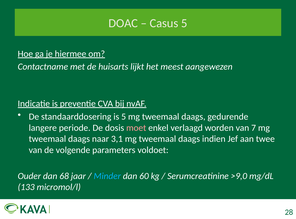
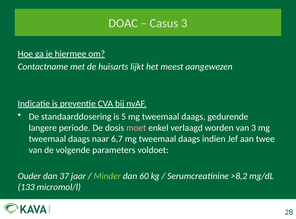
Casus 5: 5 -> 3 (184, 23)
van 7: 7 -> 3 (254, 128)
3,1: 3,1 -> 6,7 (117, 139)
68: 68 -> 37 (64, 176)
Minder colour: light blue -> light green (107, 176)
>9,0: >9,0 -> >8,2 (239, 176)
